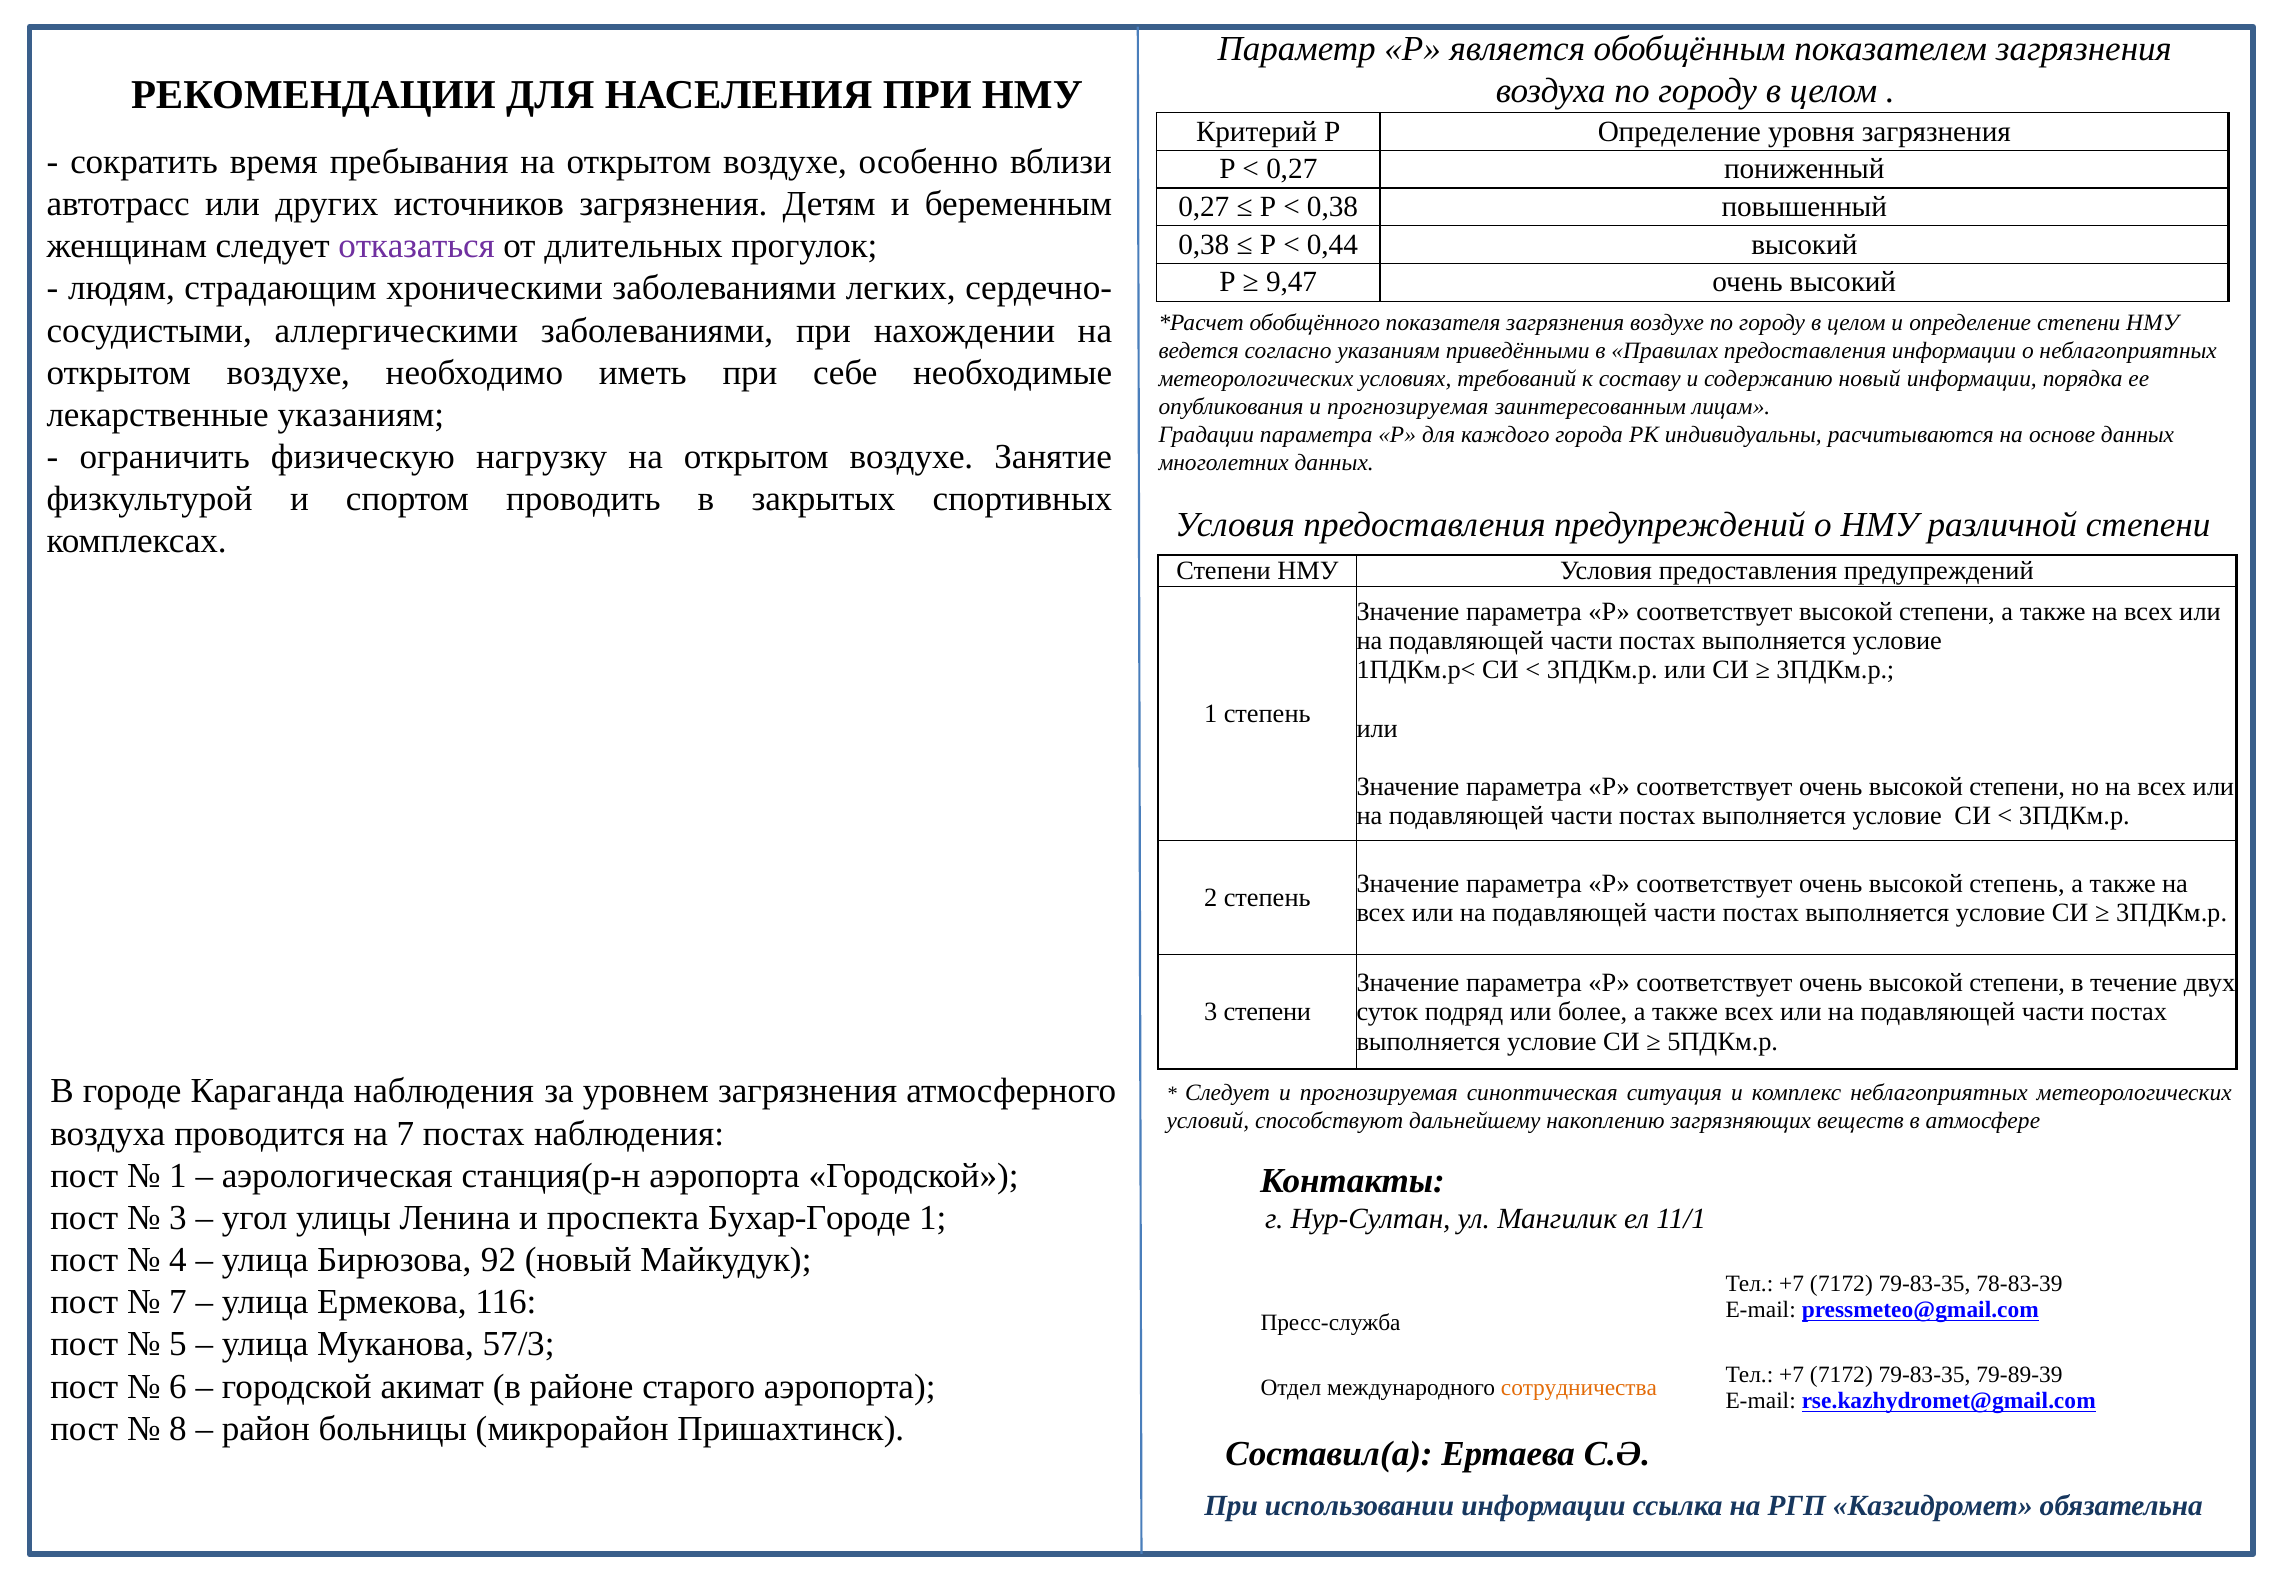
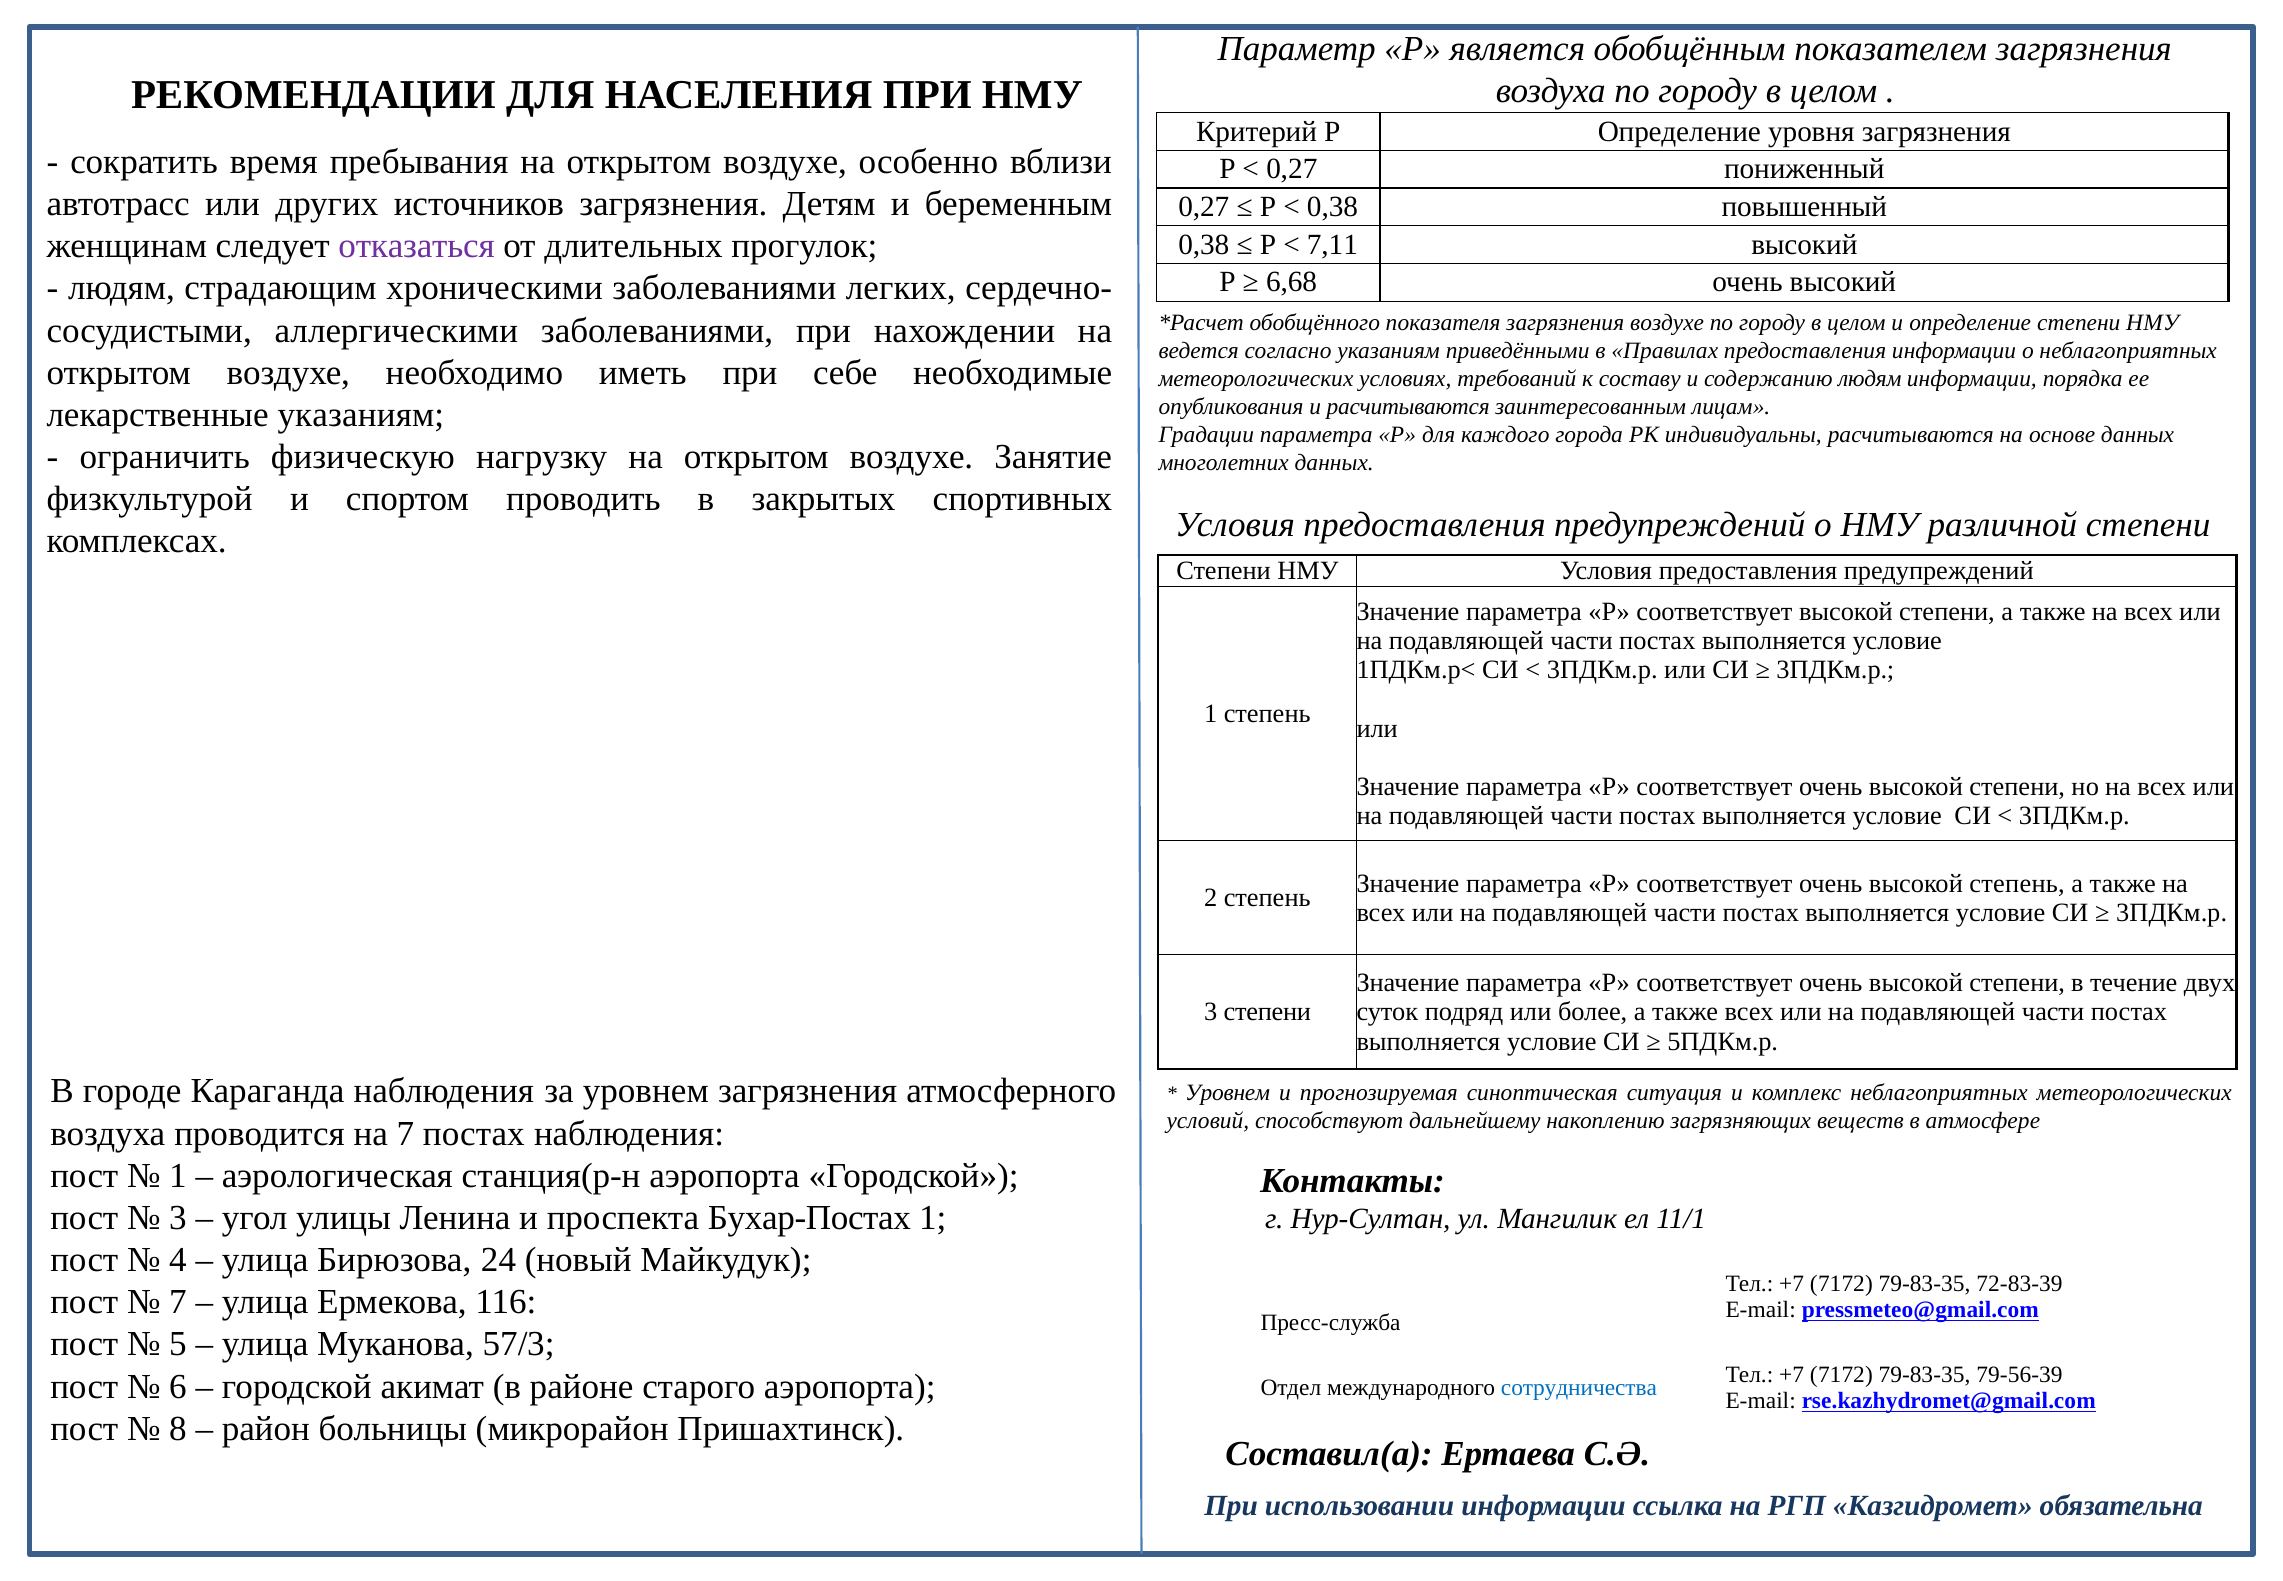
0,44: 0,44 -> 7,11 (1332, 244)
9,47: 9,47 -> 6,68 (1292, 282)
содержанию новый: новый -> людям (1870, 379)
опубликования и прогнозируемая: прогнозируемая -> расчитываются (1408, 407)
Следует: Следует -> Уровнем (1228, 1093)
Бухар-Городе: Бухар-Городе -> Бухар-Постах (809, 1217)
92: 92 -> 24 (499, 1260)
78-83-39: 78-83-39 -> 72-83-39 (2020, 1283)
79-89-39: 79-89-39 -> 79-56-39 (2020, 1375)
сотрудничества colour: orange -> blue (1579, 1388)
